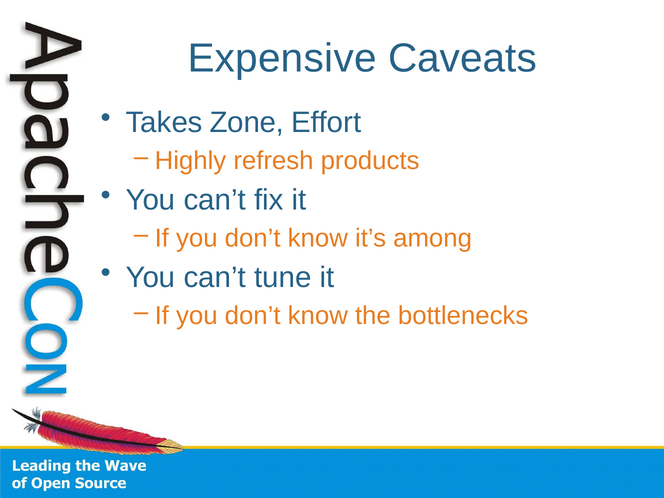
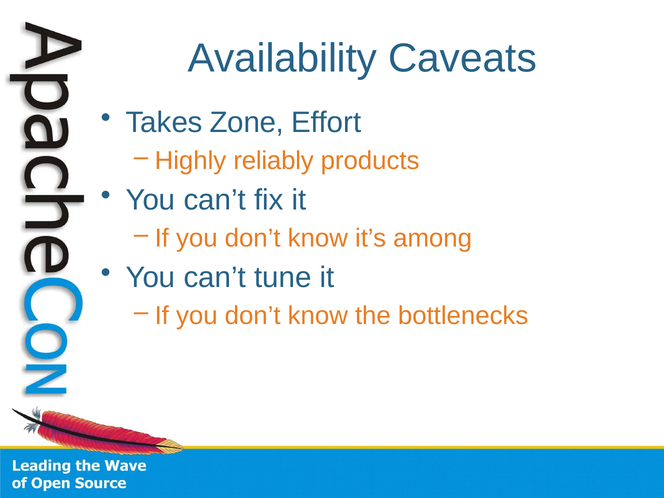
Expensive: Expensive -> Availability (282, 58)
refresh: refresh -> reliably (274, 161)
